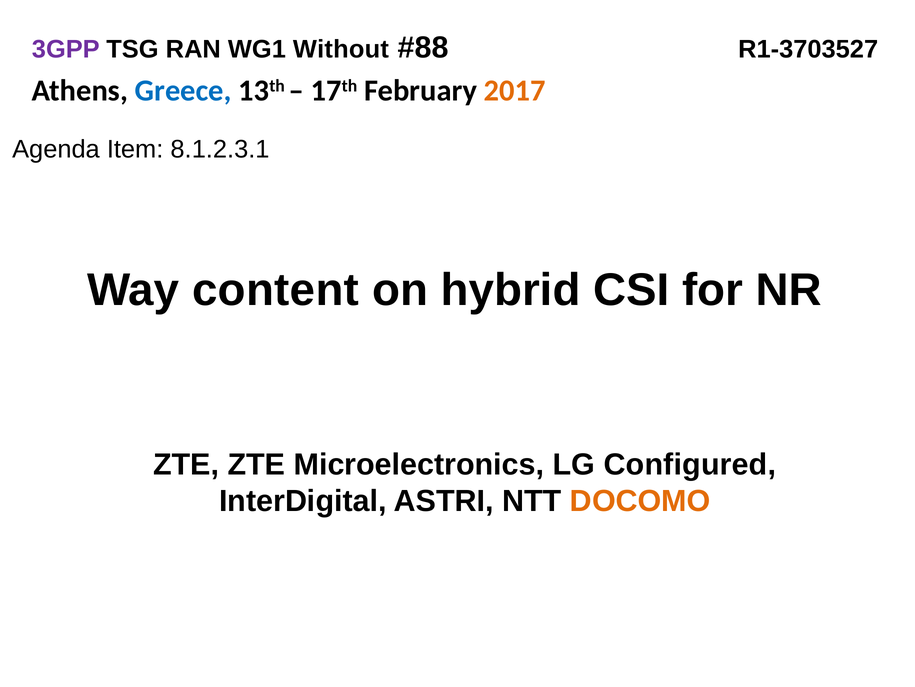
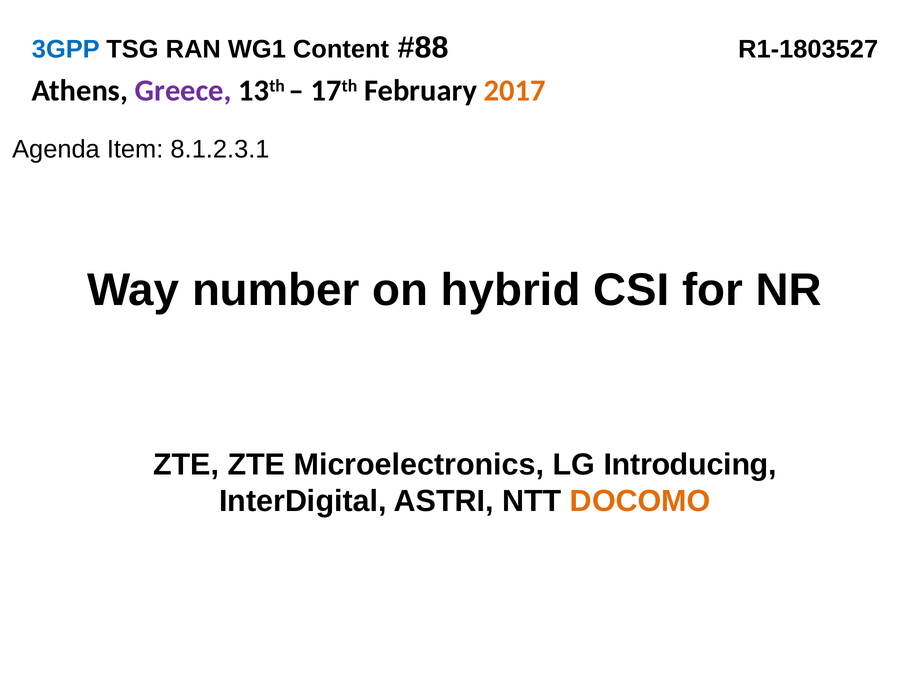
3GPP colour: purple -> blue (66, 49)
Without: Without -> Content (341, 49)
R1-3703527: R1-3703527 -> R1-1803527 (808, 49)
Greece colour: blue -> purple (183, 90)
content: content -> number (276, 290)
Configured: Configured -> Introducing (690, 464)
